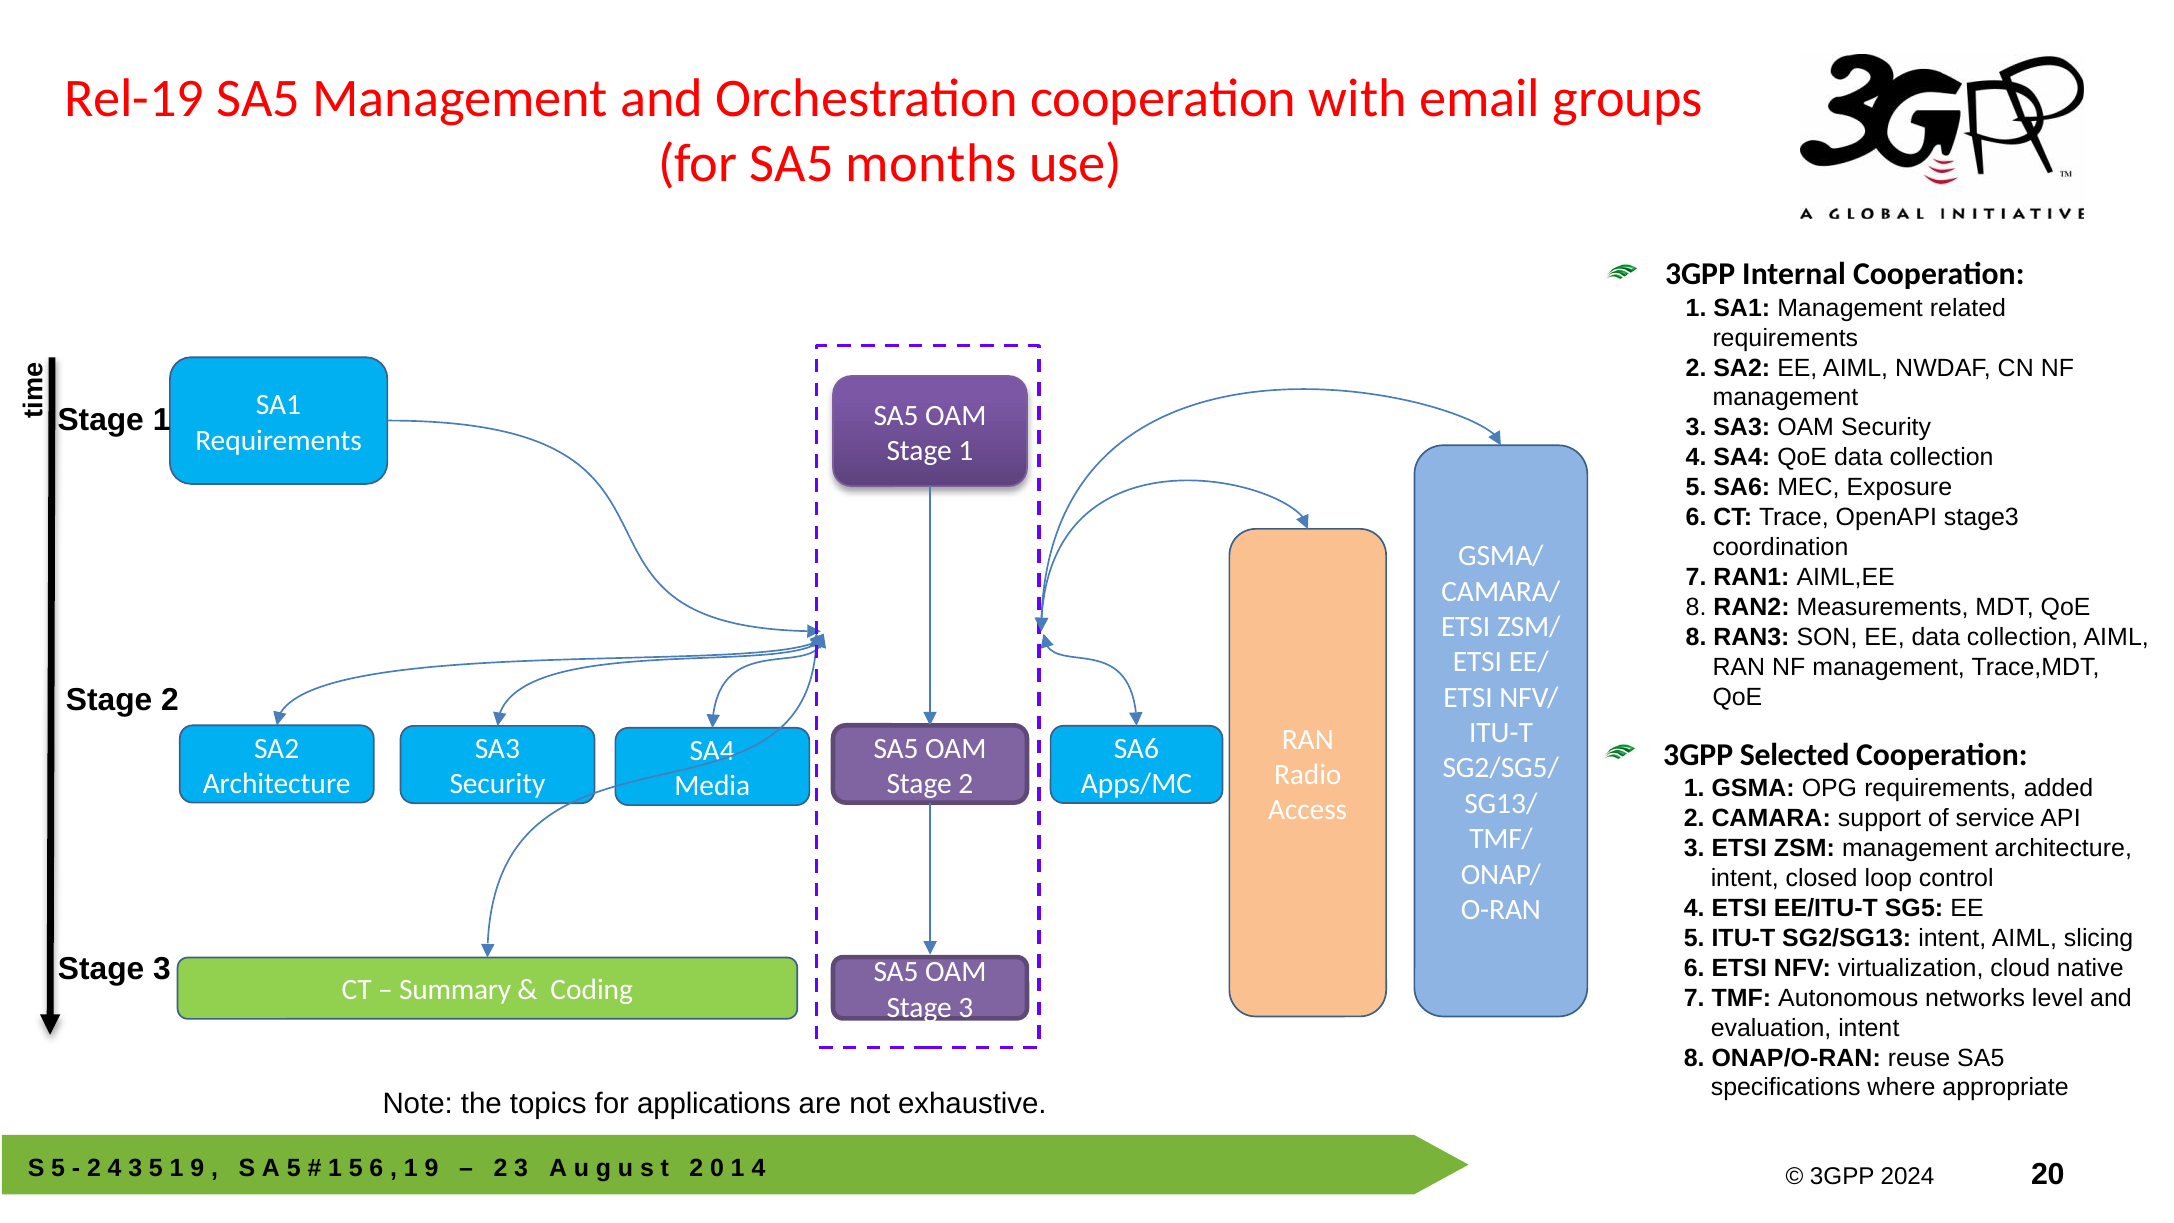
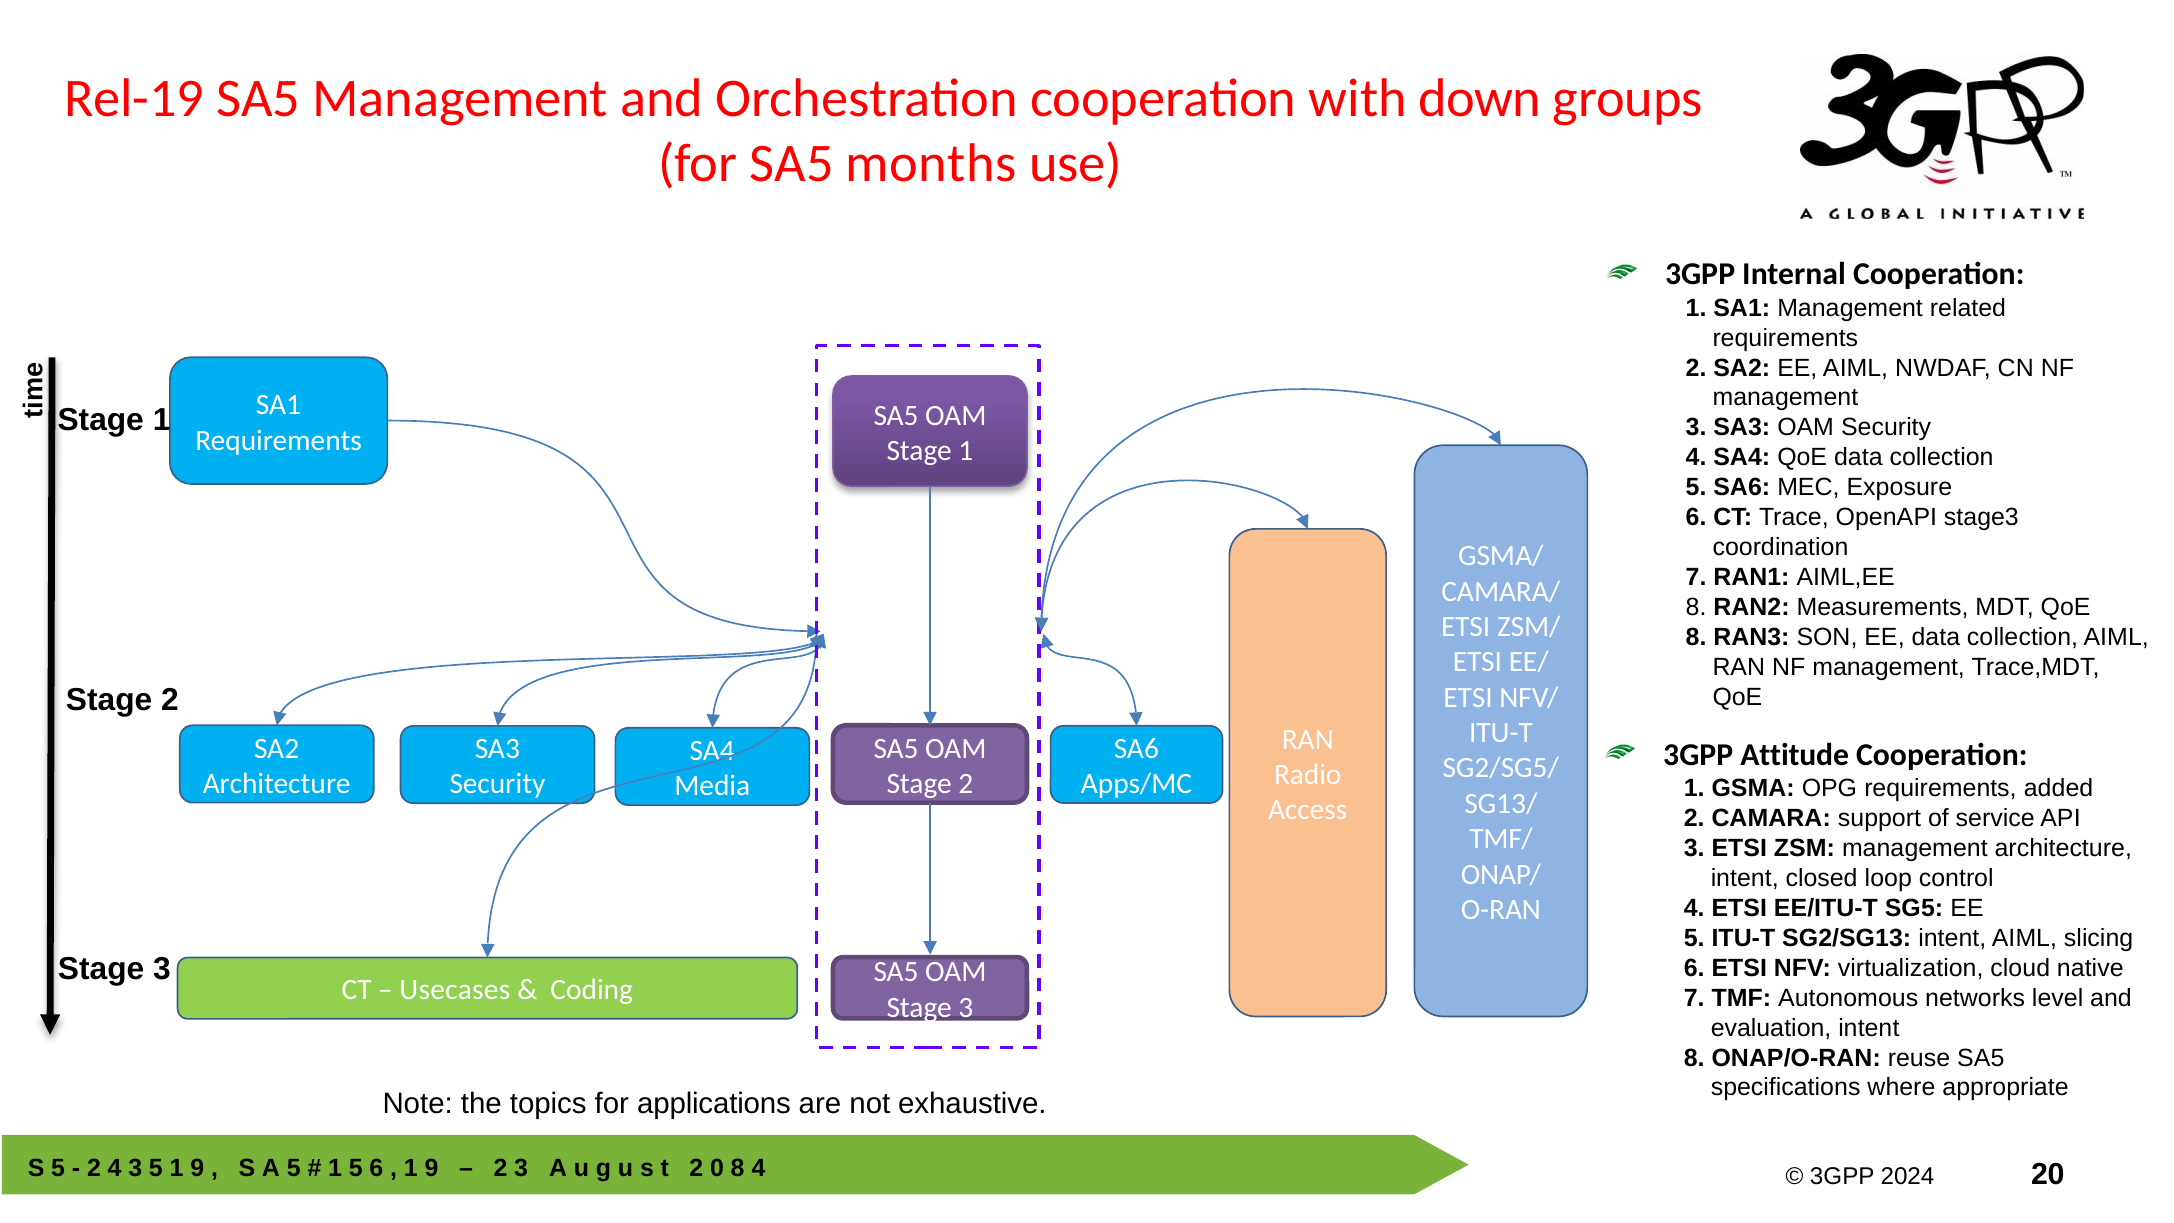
email: email -> down (1480, 98)
Selected: Selected -> Attitude (1795, 755)
Summary: Summary -> Usecases (455, 990)
1: 1 -> 8 (738, 1168)
